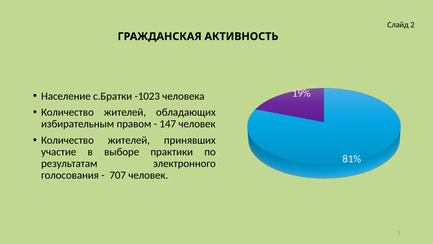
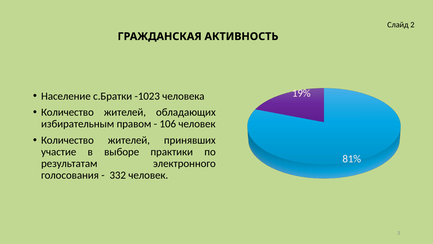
147: 147 -> 106 (168, 124)
707: 707 -> 332 (118, 175)
